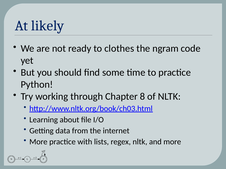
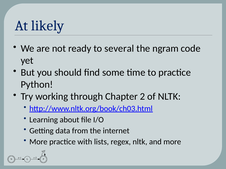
clothes: clothes -> several (119, 49)
8: 8 -> 2 (143, 97)
